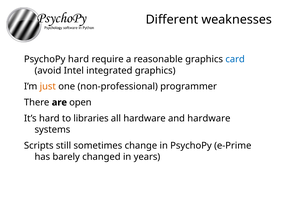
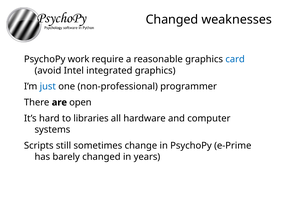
Different: Different -> Changed (172, 20)
PsychoPy hard: hard -> work (79, 59)
just colour: orange -> blue (48, 87)
and hardware: hardware -> computer (209, 119)
